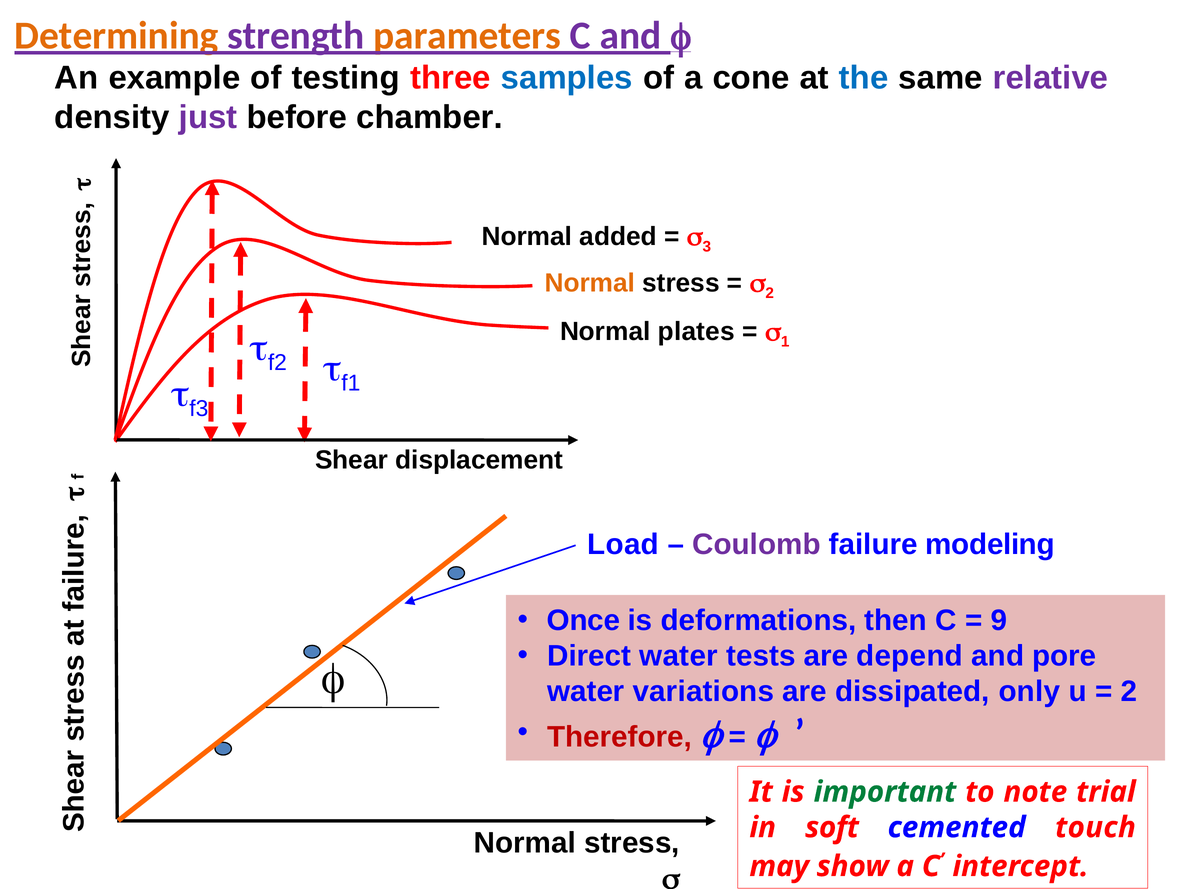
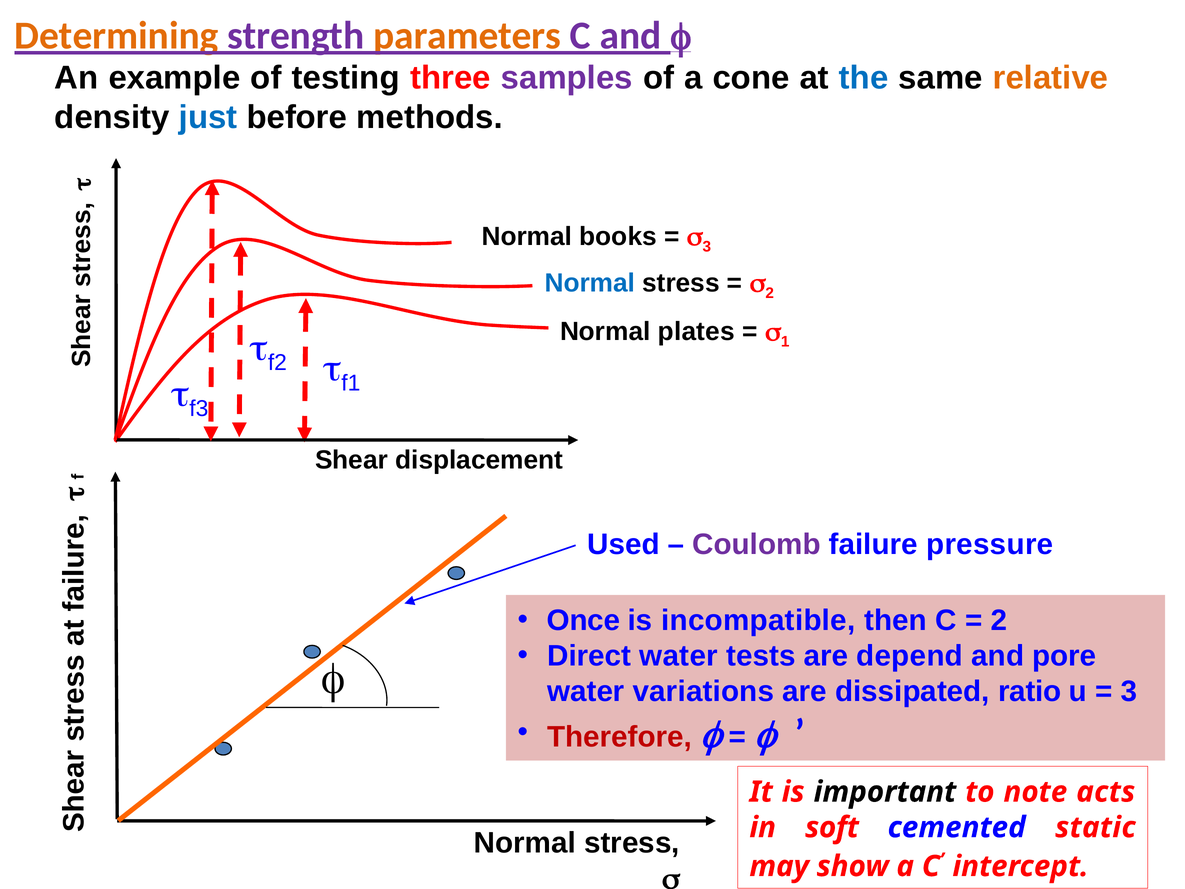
samples colour: blue -> purple (567, 78)
relative colour: purple -> orange (1051, 78)
just colour: purple -> blue (208, 117)
chamber: chamber -> methods (430, 117)
added: added -> books (618, 236)
Normal colour: orange -> blue (590, 283)
Load: Load -> Used (623, 544)
modeling: modeling -> pressure (990, 544)
deformations: deformations -> incompatible (758, 620)
9: 9 -> 2 (999, 620)
only: only -> ratio (1030, 692)
2: 2 -> 3 (1129, 692)
important colour: green -> black (885, 792)
trial: trial -> acts (1106, 792)
touch: touch -> static (1095, 827)
